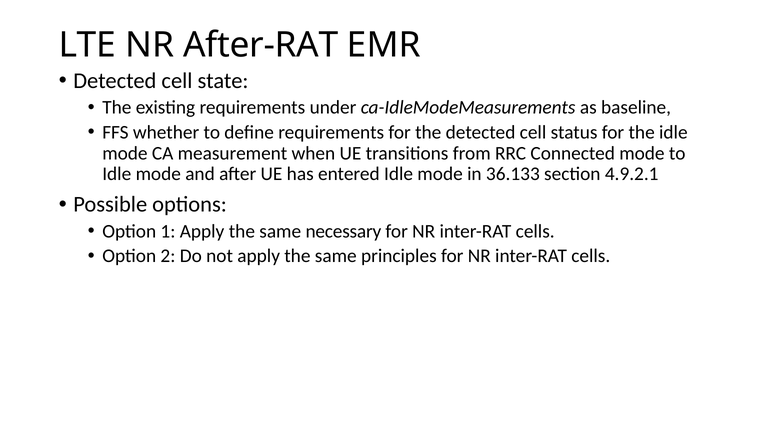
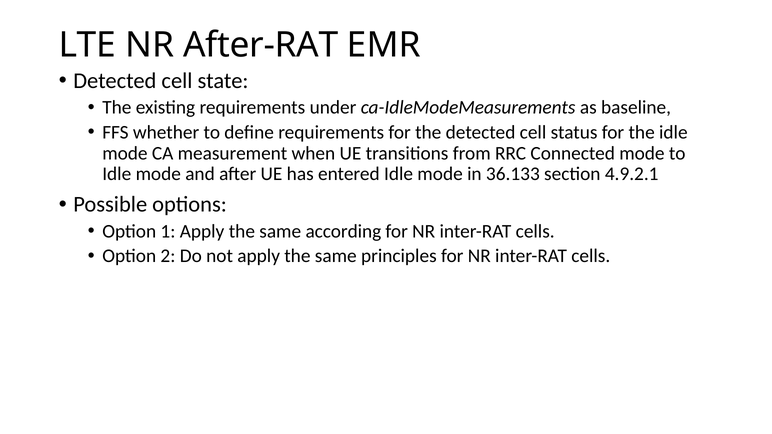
necessary: necessary -> according (343, 231)
